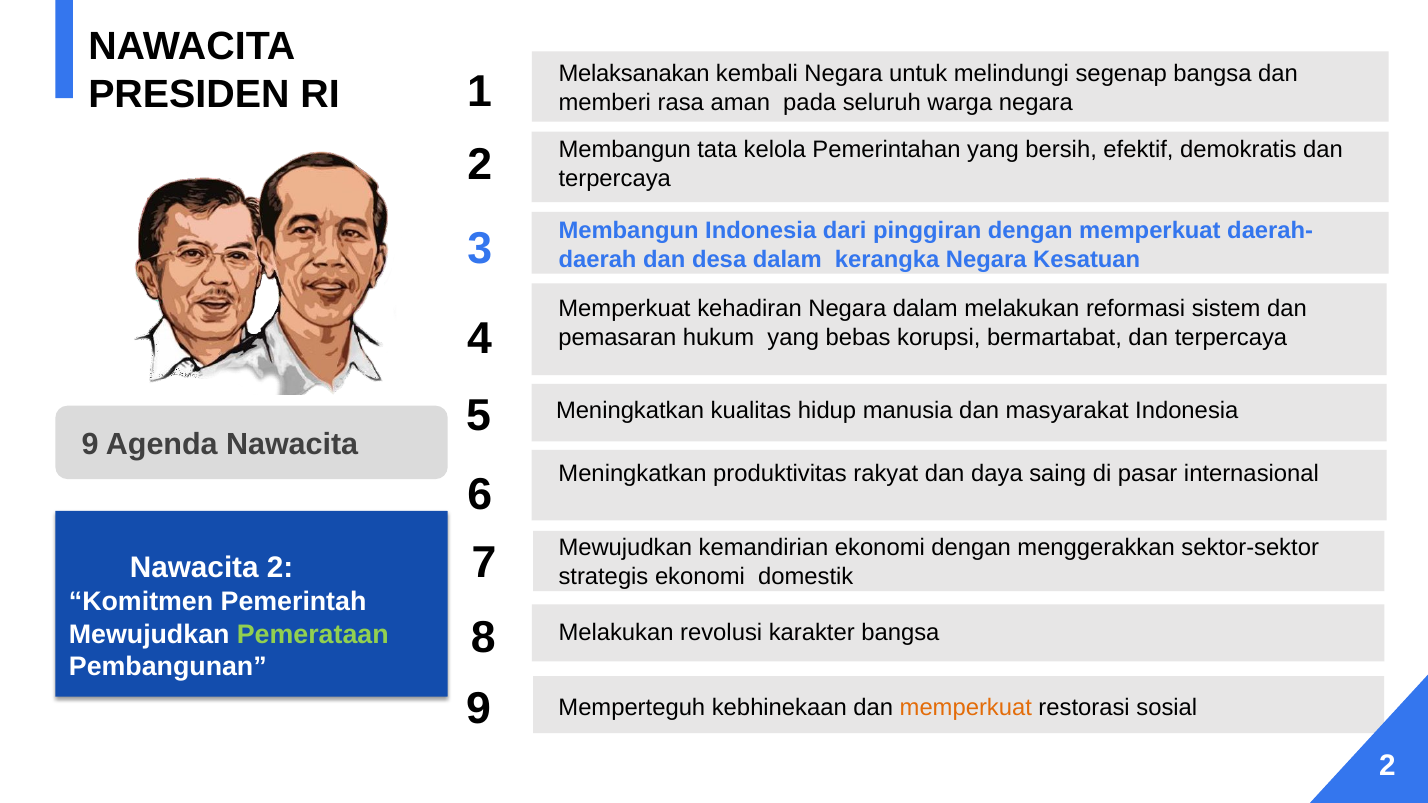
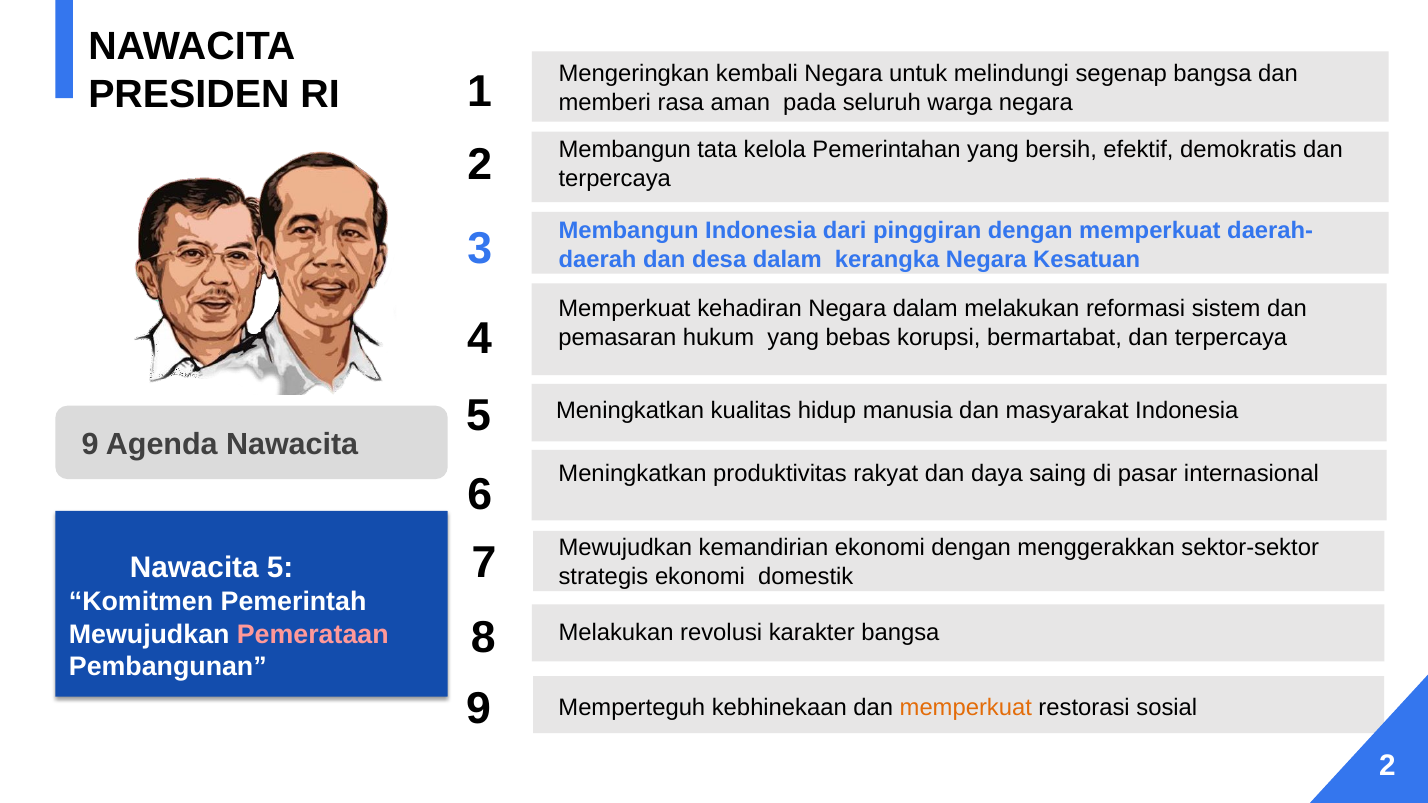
Melaksanakan: Melaksanakan -> Mengeringkan (634, 73)
Nawacita 2: 2 -> 5 (280, 568)
Pemerataan colour: light green -> pink (313, 635)
